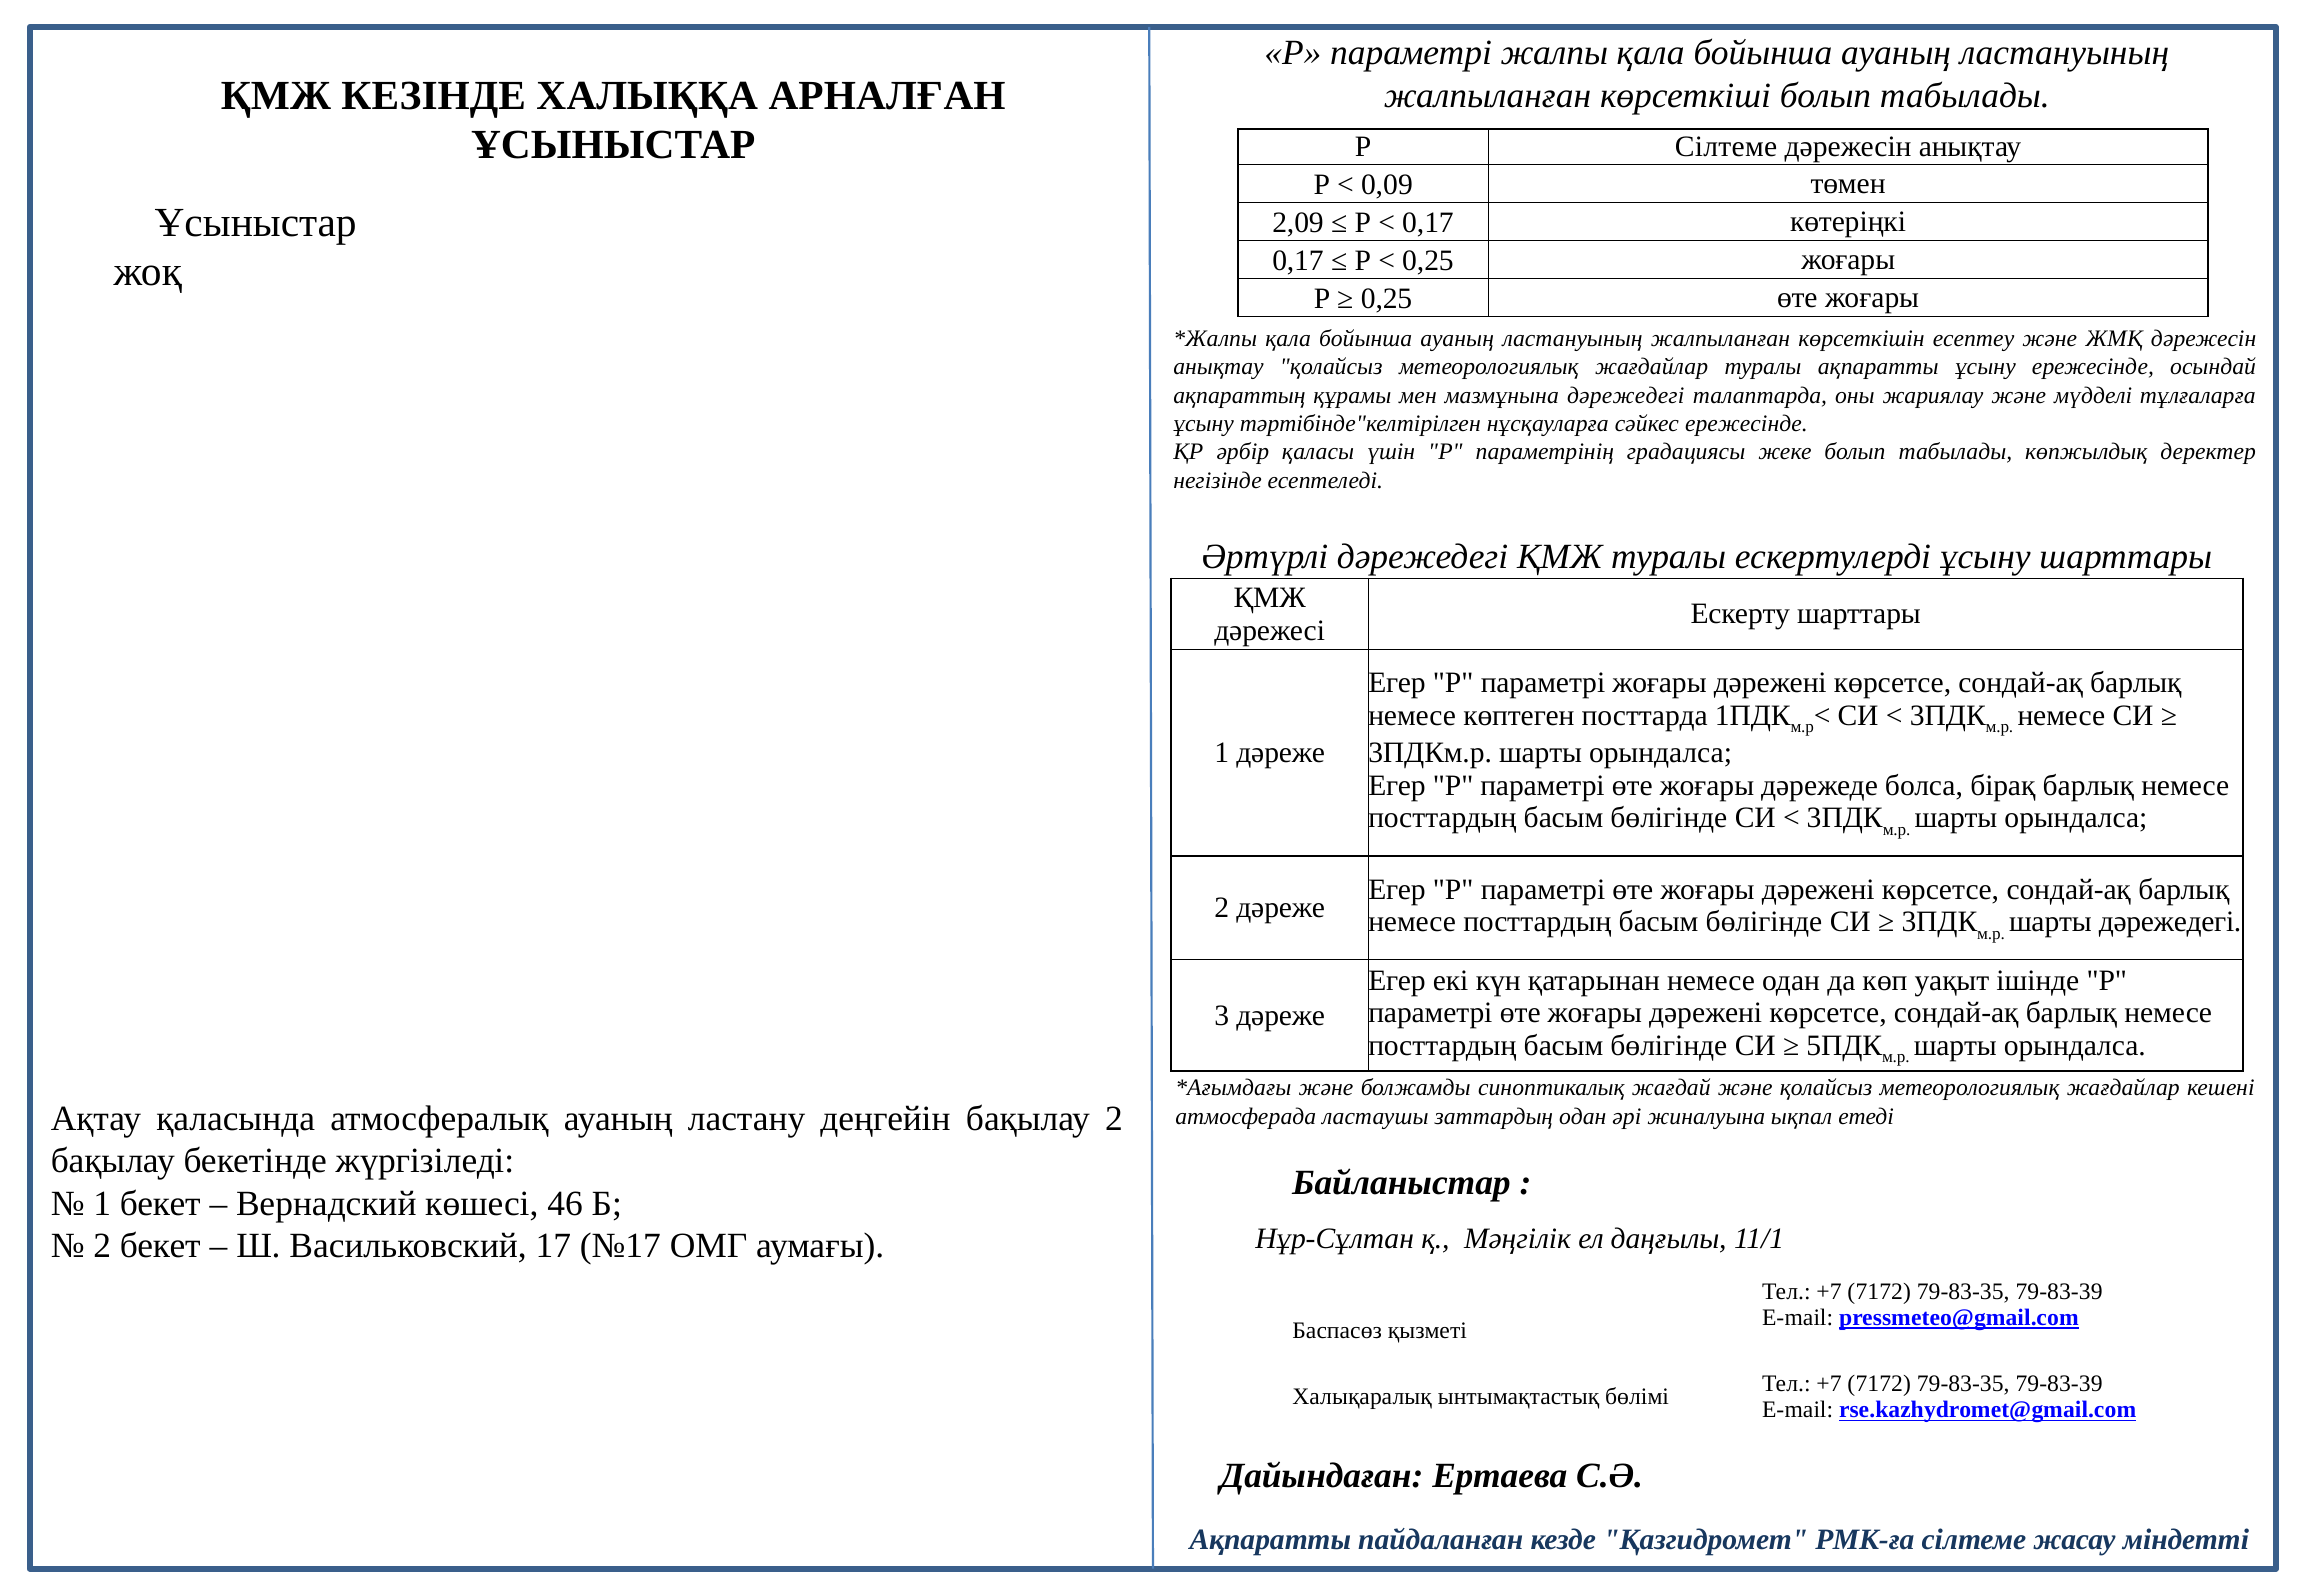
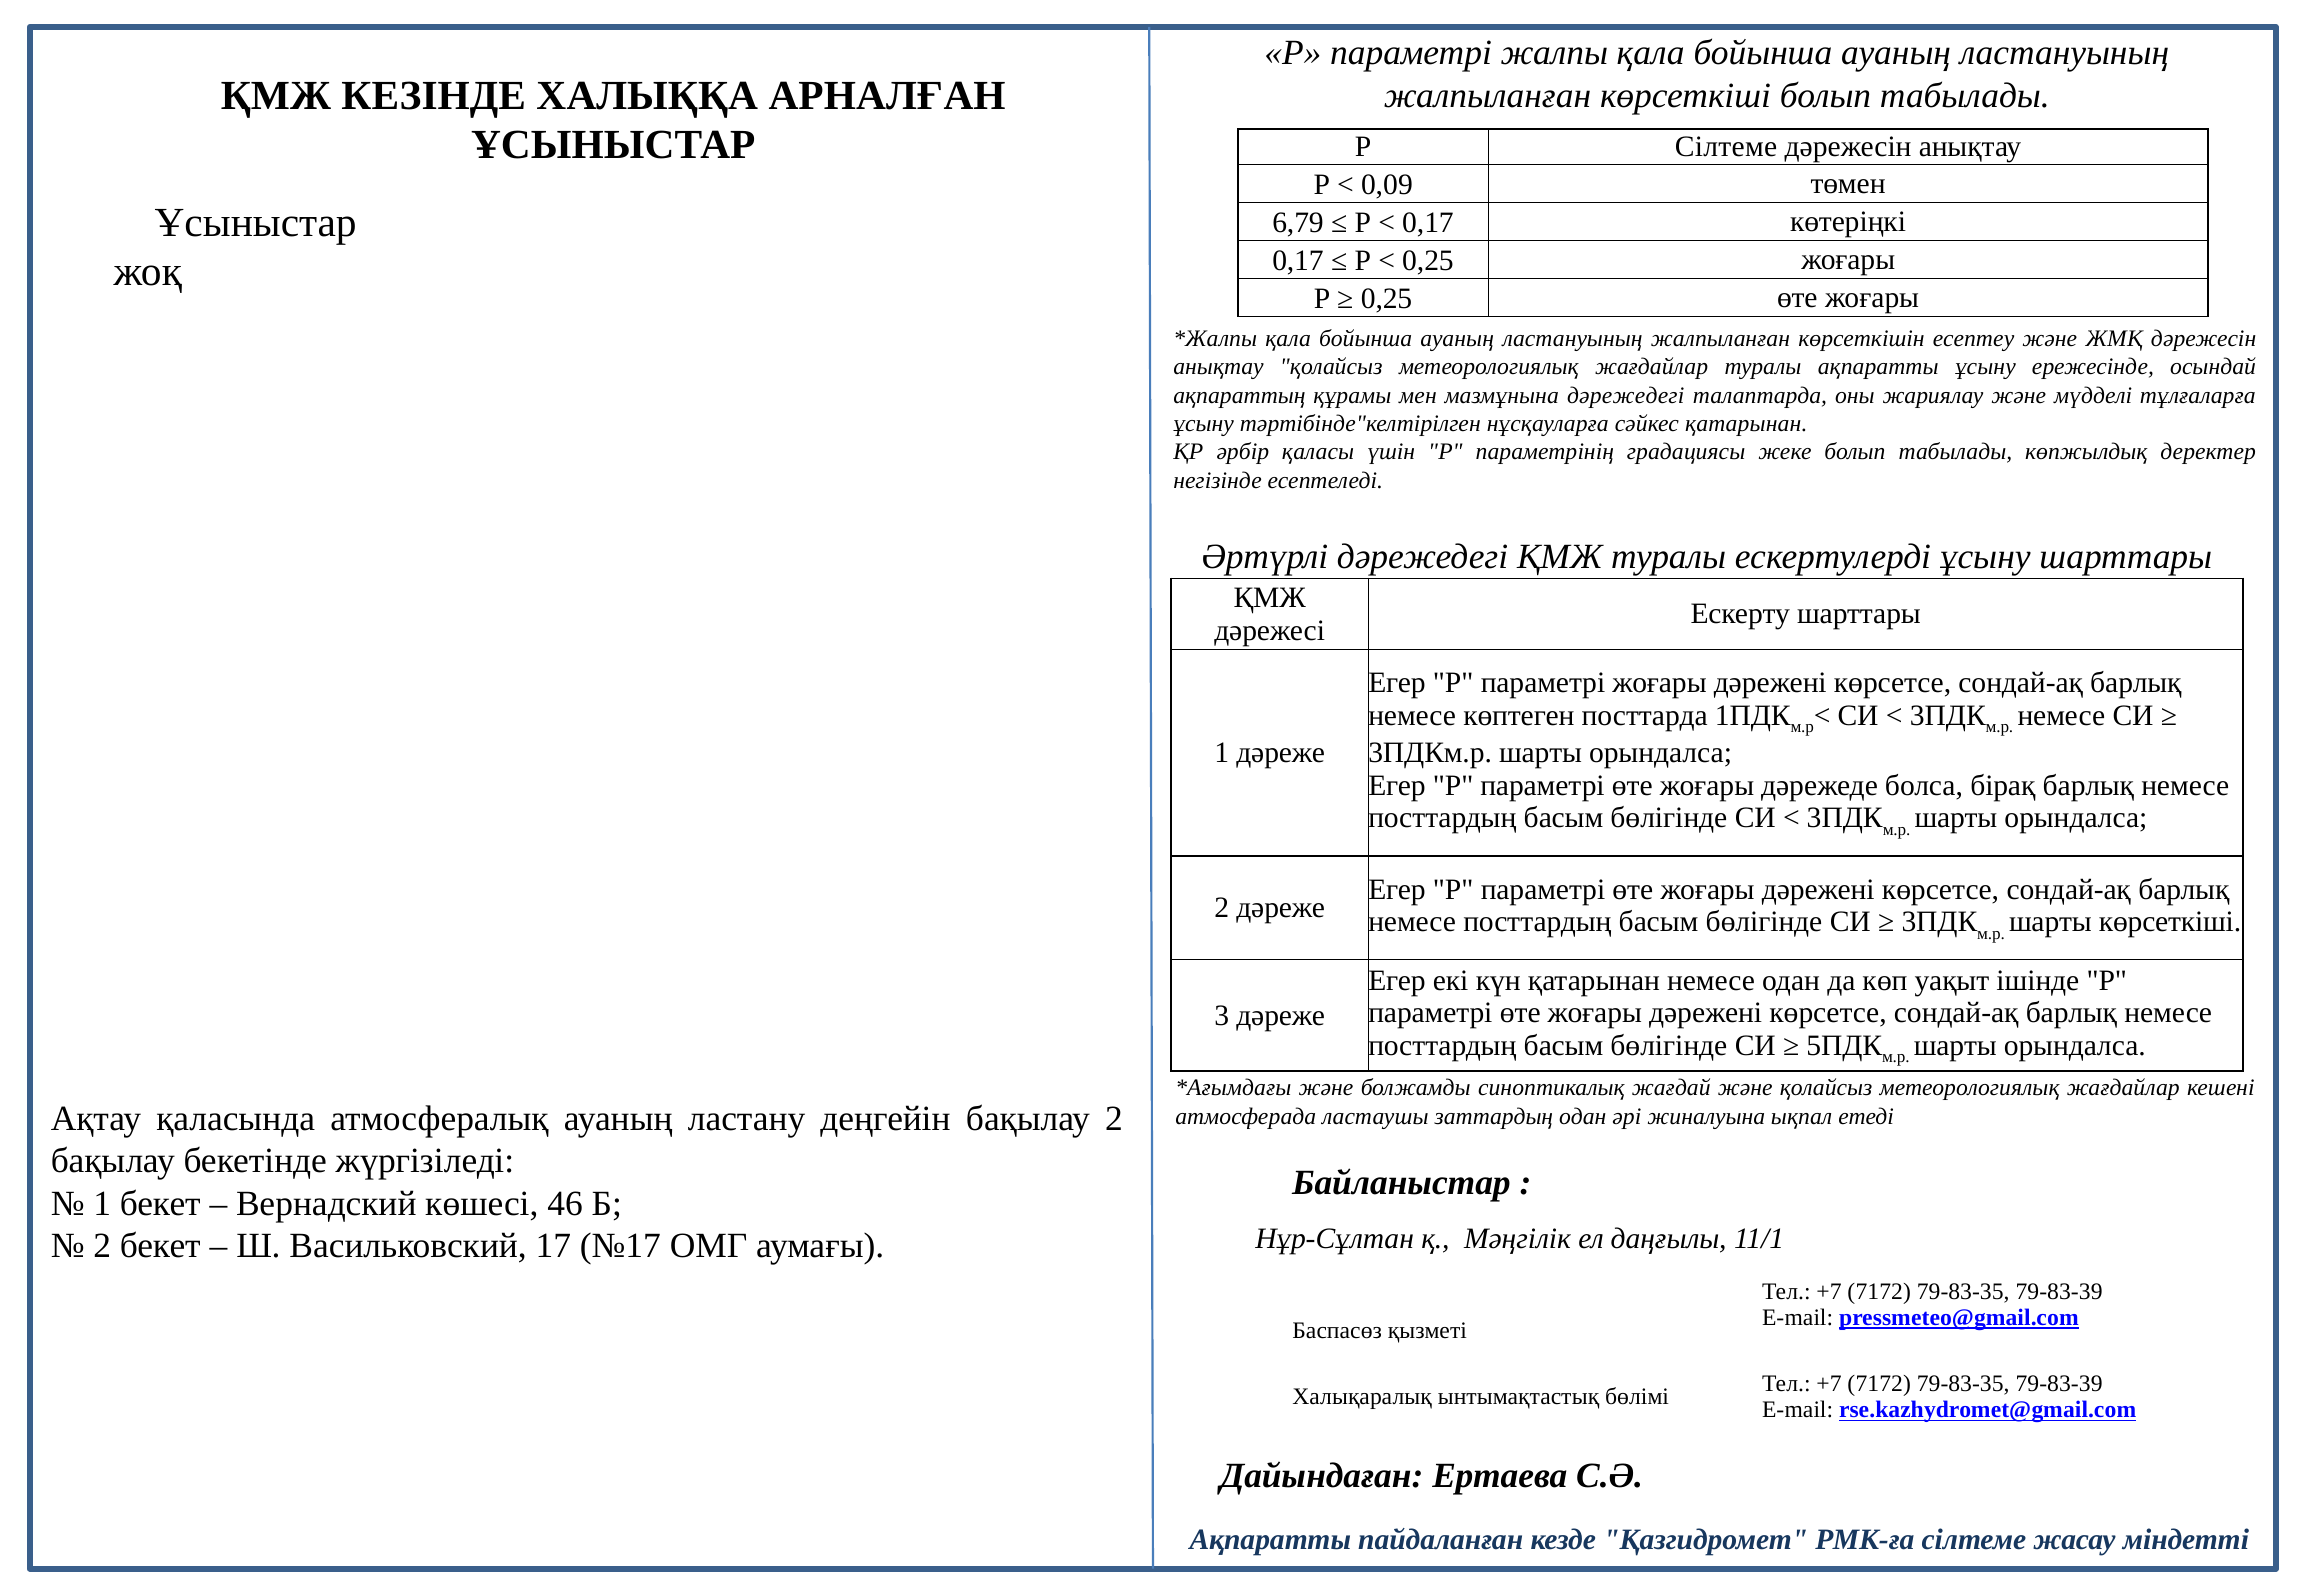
2,09: 2,09 -> 6,79 (1298, 223)
сәйкес ережесінде: ережесінде -> қатарынан (1746, 424)
шарты дәрежедегі: дәрежедегі -> көрсеткіші (2170, 922)
